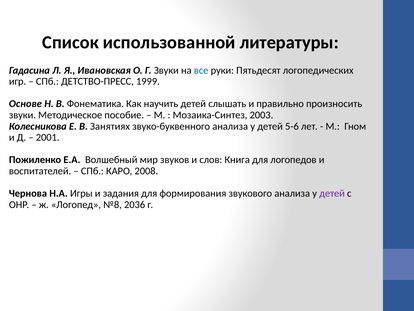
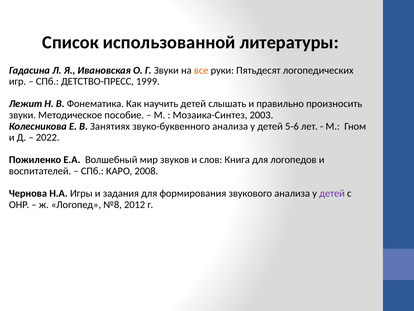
все colour: blue -> orange (201, 70)
Основе: Основе -> Лежит (26, 104)
2001: 2001 -> 2022 (48, 137)
2036: 2036 -> 2012 (135, 204)
